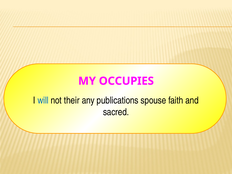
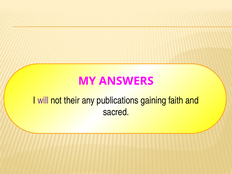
OCCUPIES: OCCUPIES -> ANSWERS (126, 81)
will colour: blue -> purple (43, 100)
spouse: spouse -> gaining (153, 100)
